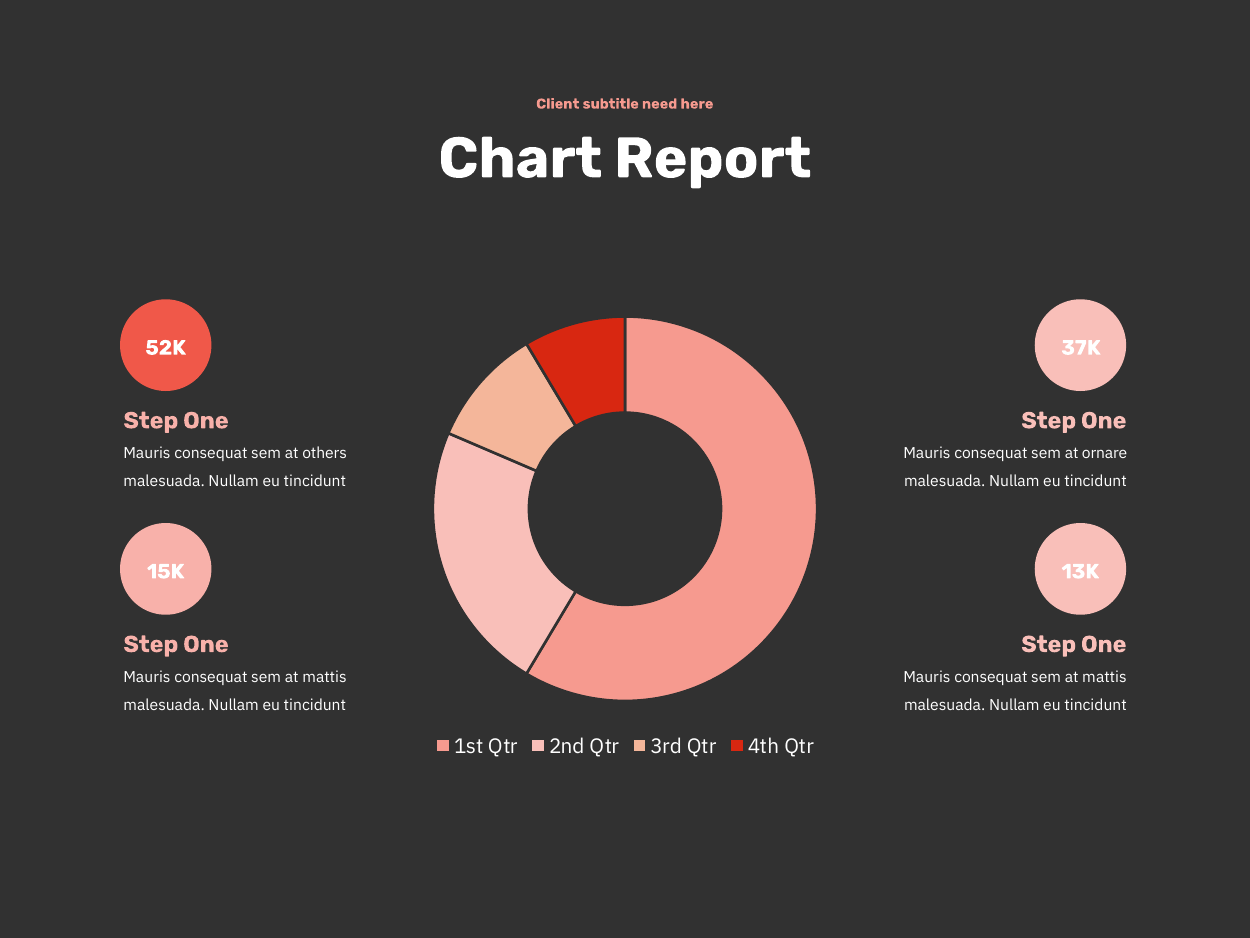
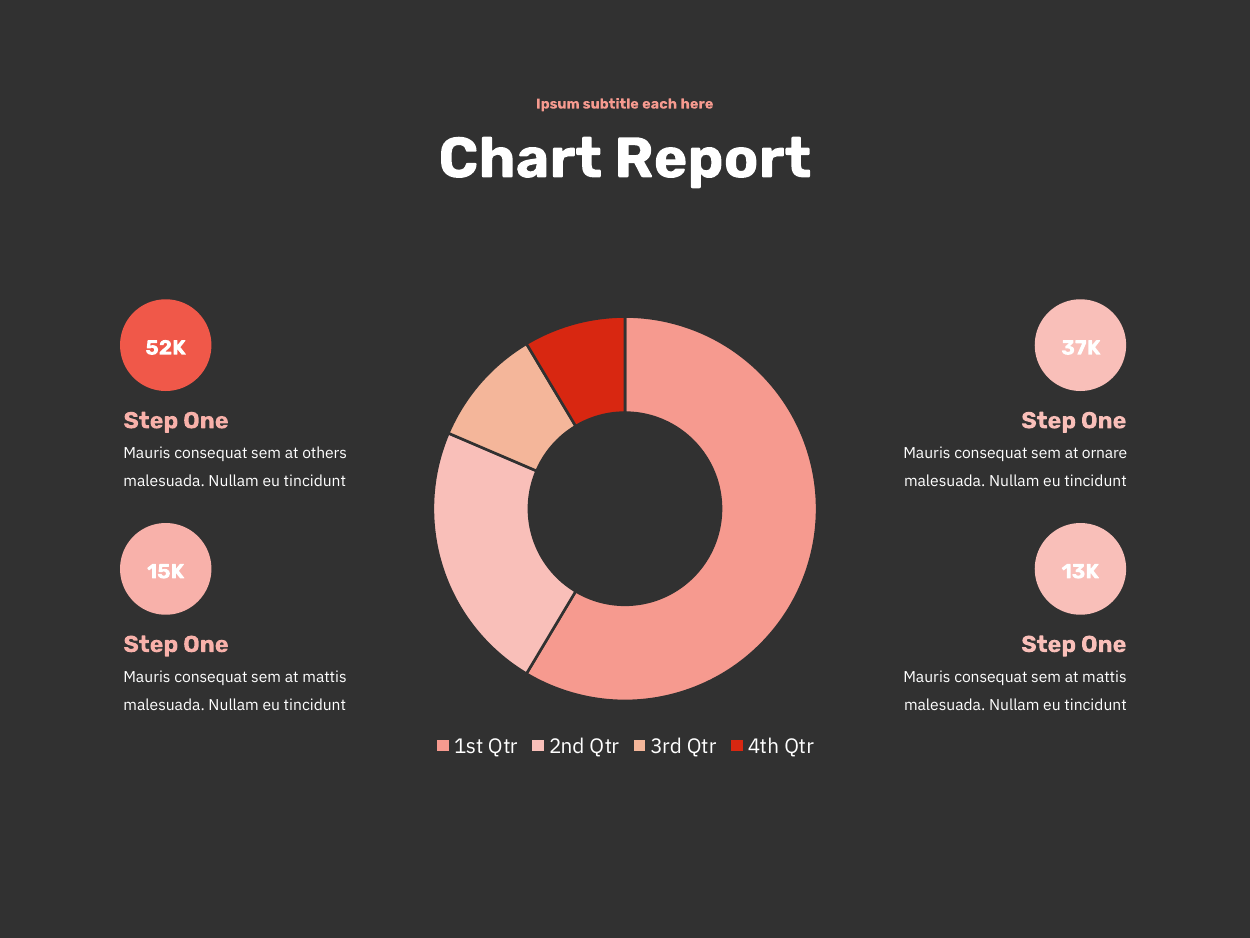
Client: Client -> Ipsum (558, 104)
need: need -> each (660, 104)
